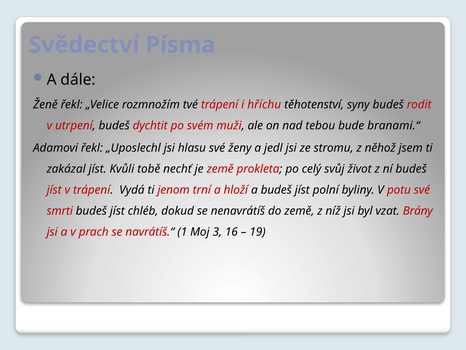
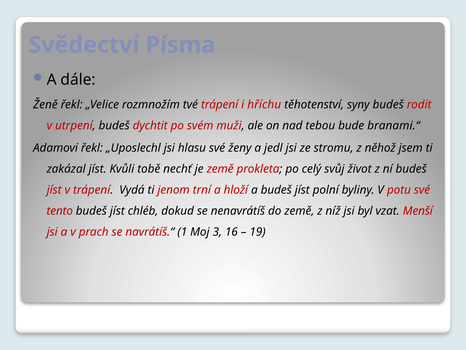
smrti: smrti -> tento (60, 211)
Brány: Brány -> Menší (418, 211)
